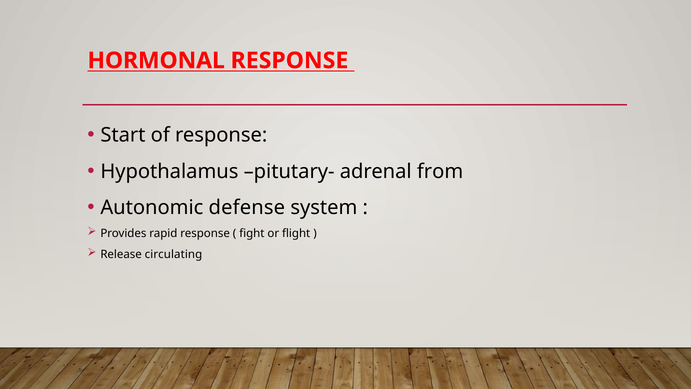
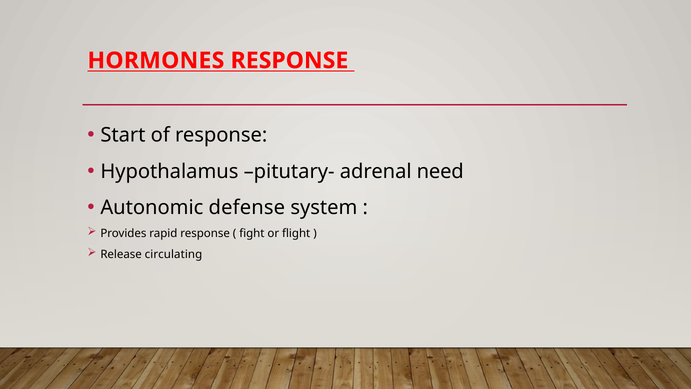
HORMONAL: HORMONAL -> HORMONES (156, 61)
from: from -> need (440, 171)
